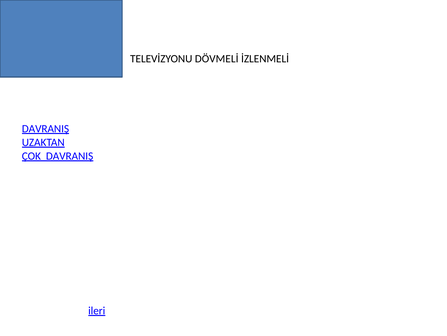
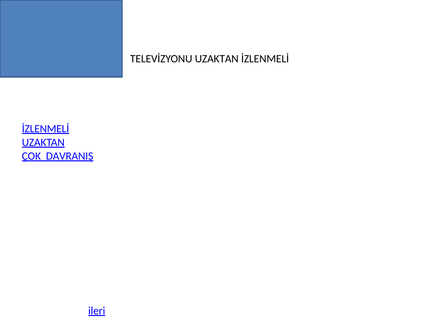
TELEVİZYONU DÖVMELİ: DÖVMELİ -> UZAKTAN (217, 59)
DAVRANIŞ: DAVRANIŞ -> İZLENMELİ (46, 128)
